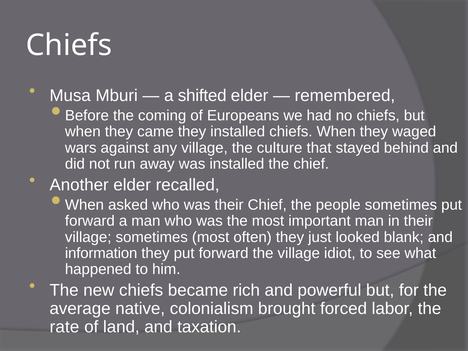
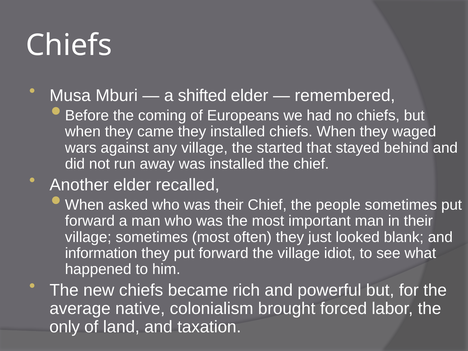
culture: culture -> started (280, 148)
rate: rate -> only (65, 327)
